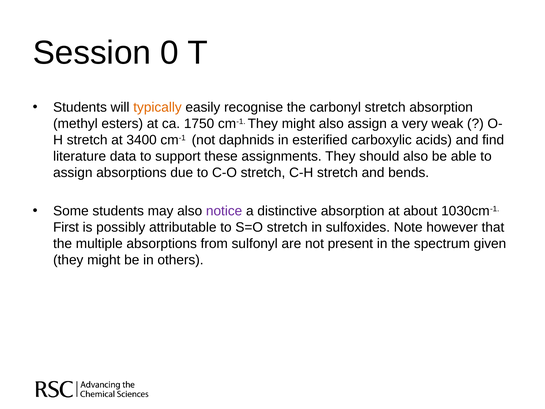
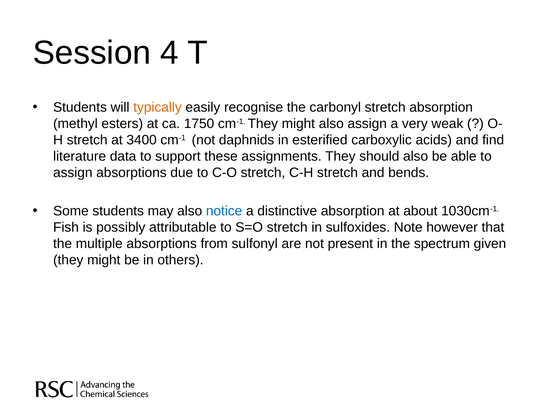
0: 0 -> 4 (170, 53)
notice colour: purple -> blue (224, 211)
First: First -> Fish (66, 227)
